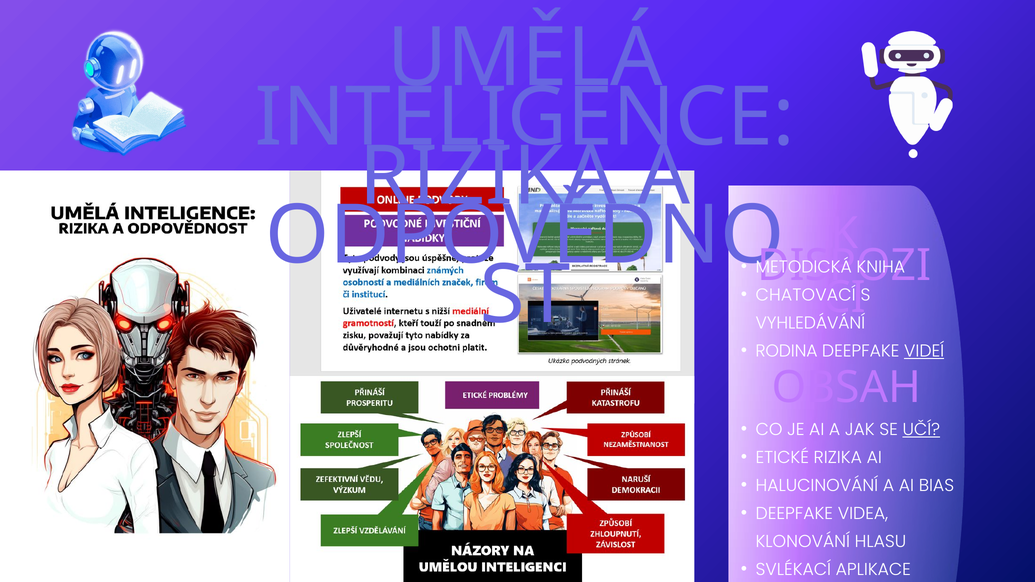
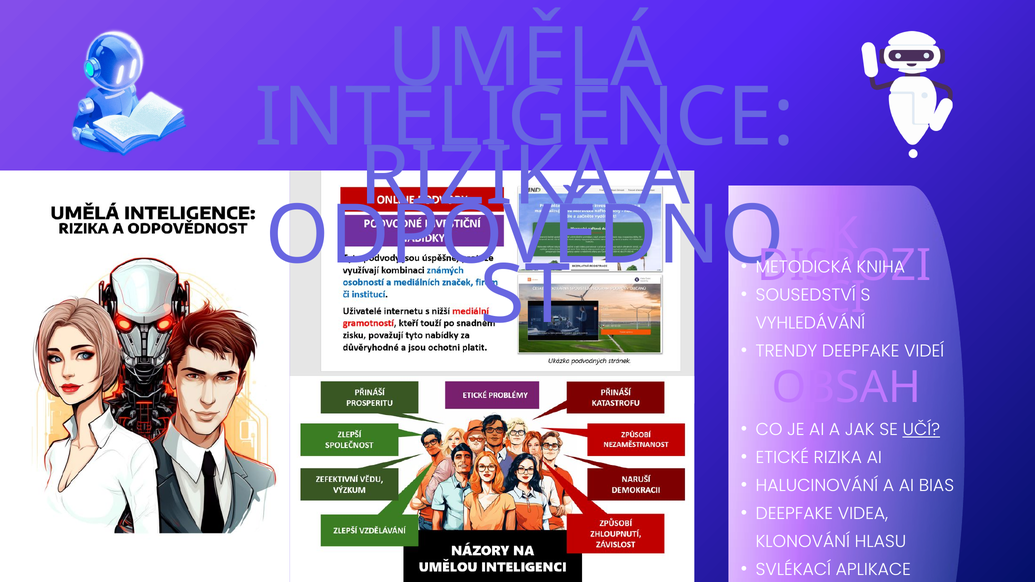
CHATOVACÍ: CHATOVACÍ -> SOUSEDSTVÍ (806, 295)
RODINA: RODINA -> TRENDY (786, 351)
VIDEÍ underline: present -> none (924, 351)
